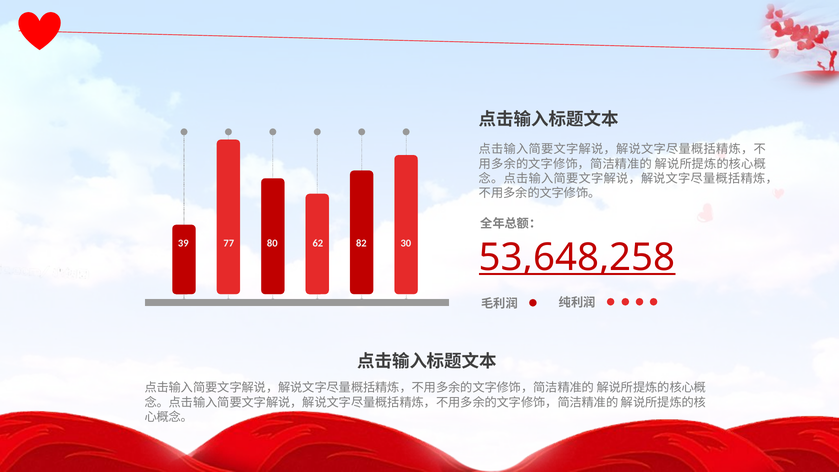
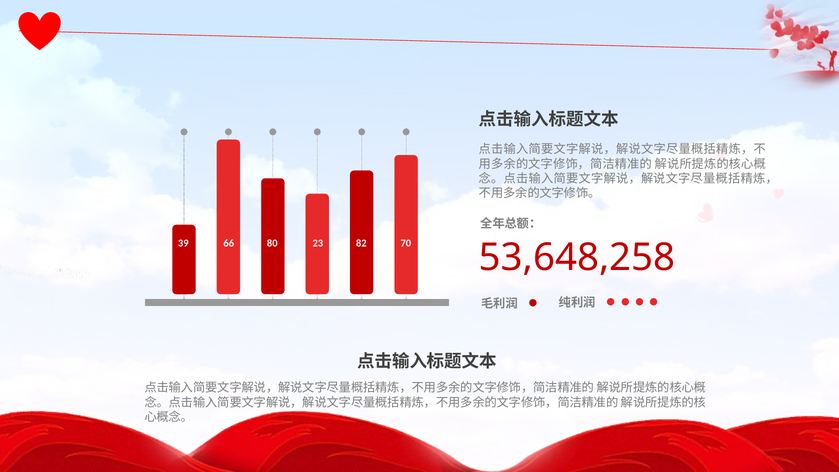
77: 77 -> 66 (229, 243)
62: 62 -> 23 (318, 243)
30: 30 -> 70 (406, 243)
53,648,258 underline: present -> none (577, 257)
